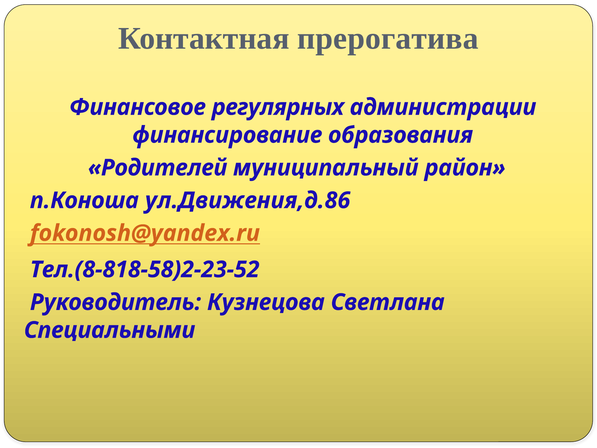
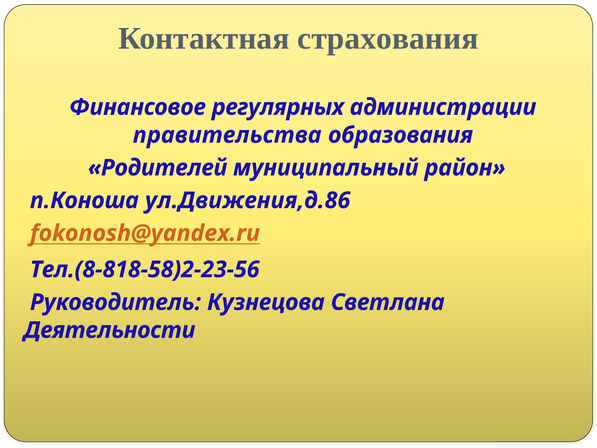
прерогатива: прерогатива -> страхования (388, 39)
финансирование: финансирование -> правительства (227, 135)
Тел.(8-818-58)2-23-52: Тел.(8-818-58)2-23-52 -> Тел.(8-818-58)2-23-56 (145, 269)
Специальными: Специальными -> Деятельности (110, 330)
